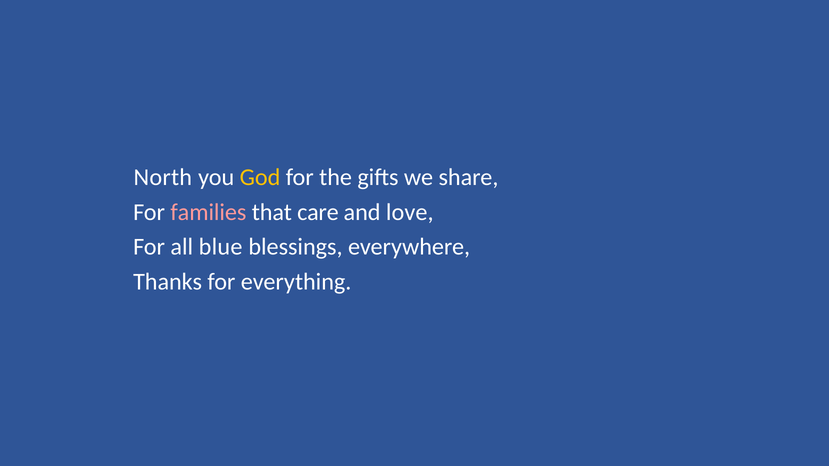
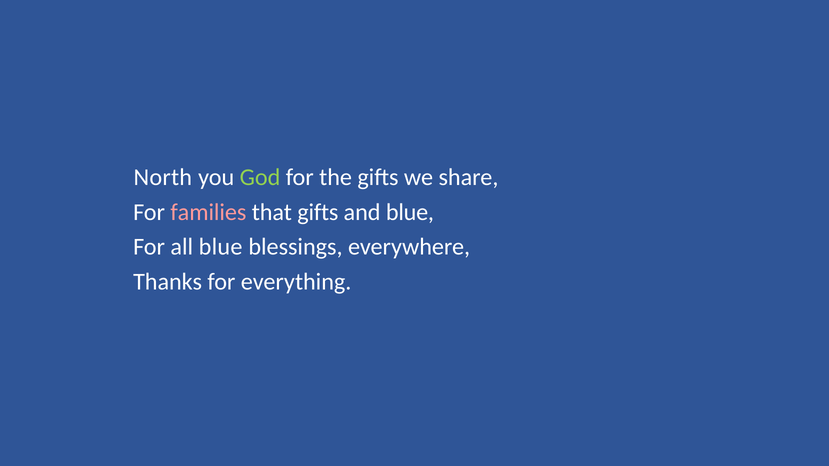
God colour: yellow -> light green (260, 177)
that care: care -> gifts (318, 212)
and love: love -> blue (410, 212)
